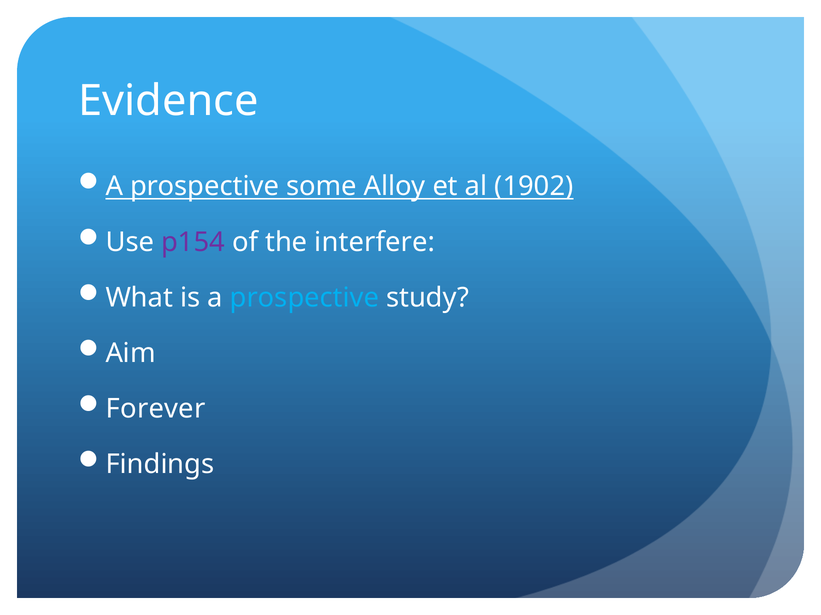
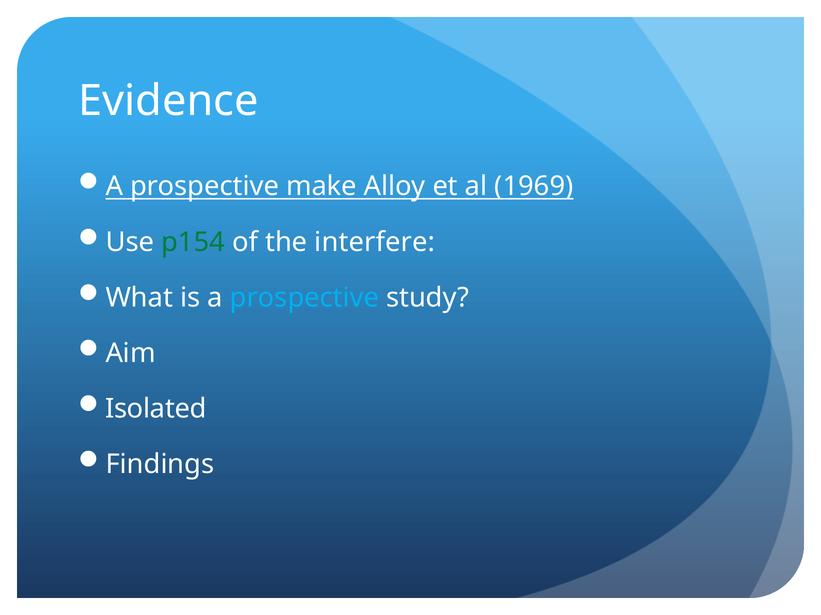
some: some -> make (321, 187)
1902: 1902 -> 1969 (534, 187)
p154 colour: purple -> green (193, 242)
Forever: Forever -> Isolated (156, 409)
